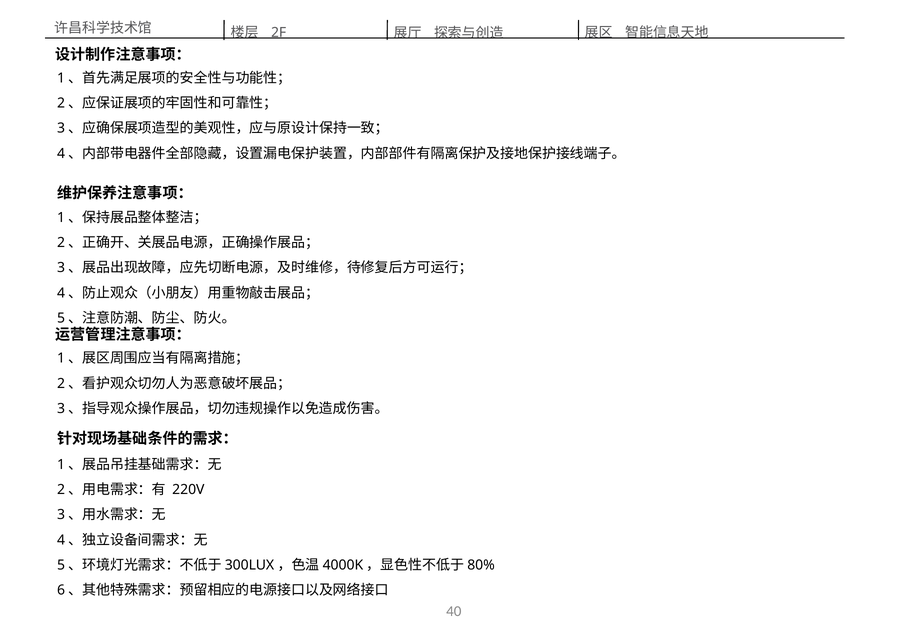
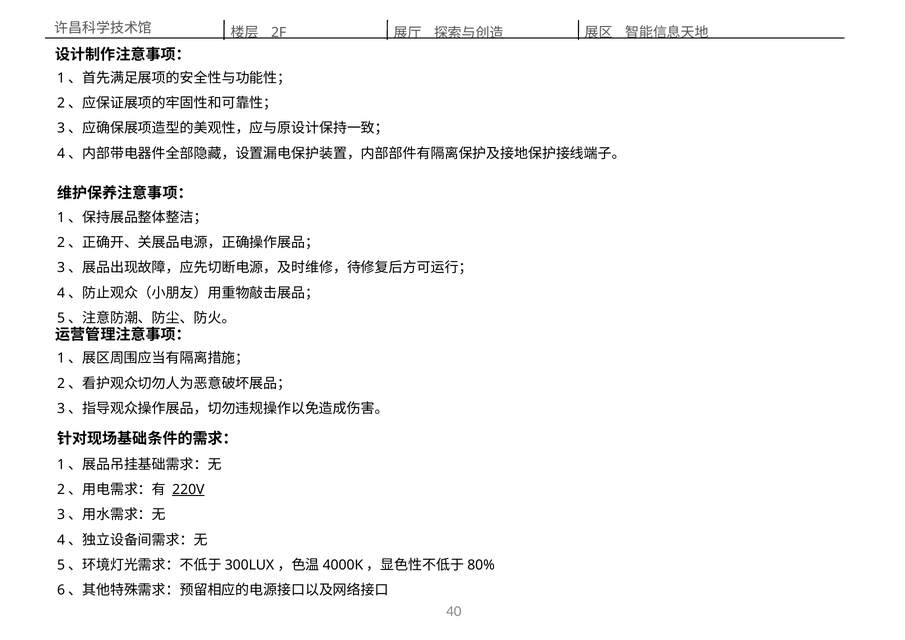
220V underline: none -> present (188, 490)
